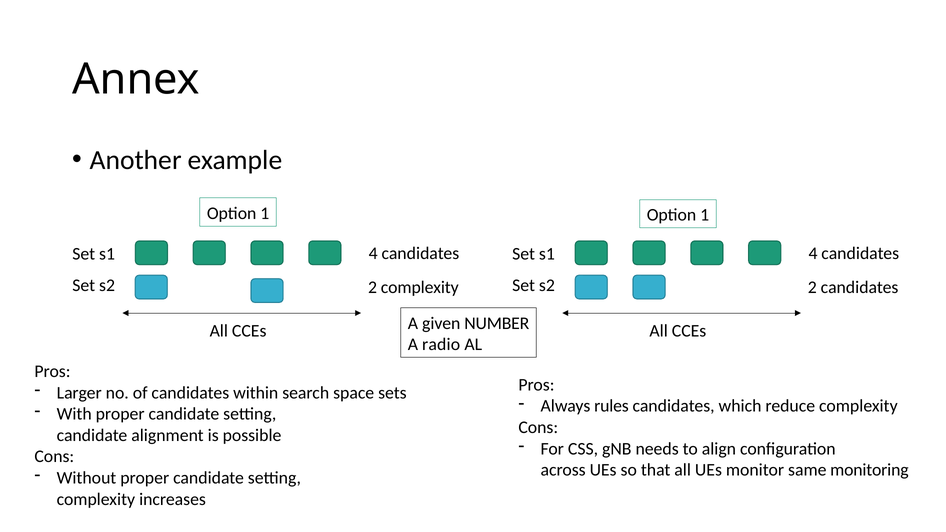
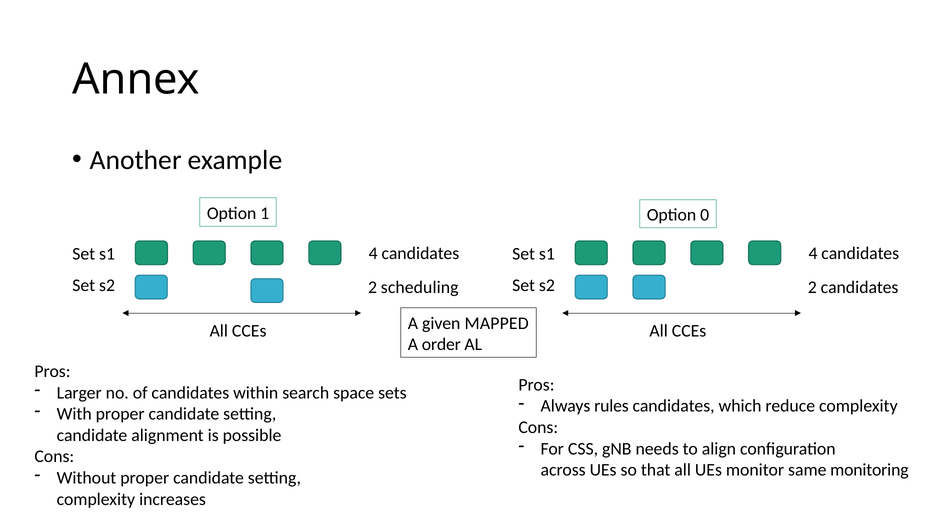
1 Option 1: 1 -> 0 (705, 215)
2 complexity: complexity -> scheduling (420, 287)
NUMBER: NUMBER -> MAPPED (497, 323)
radio: radio -> order (441, 345)
